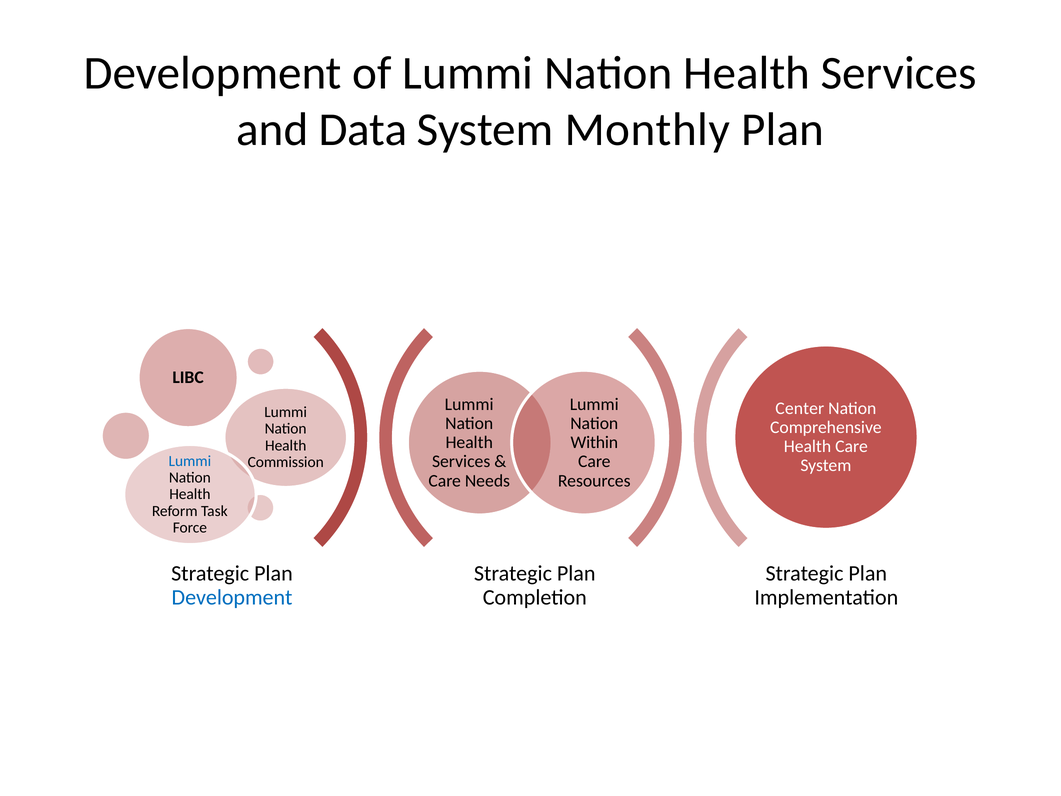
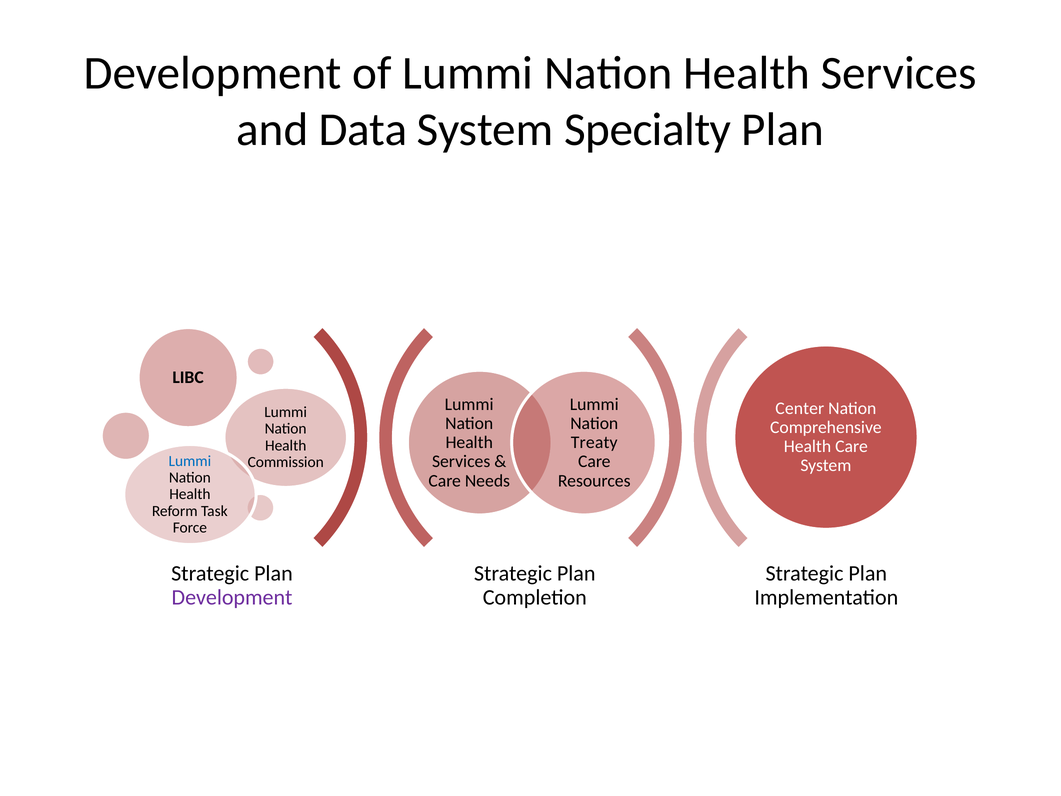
Monthly: Monthly -> Specialty (648, 130)
Within: Within -> Treaty (594, 442)
Development colour: blue -> purple (232, 597)
